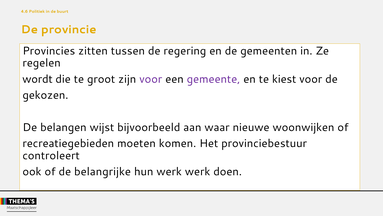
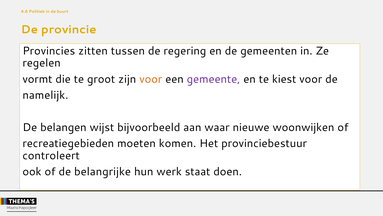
wordt: wordt -> vormt (37, 79)
voor colour: purple -> orange (151, 79)
gekozen: gekozen -> namelijk (45, 95)
werk werk: werk -> staat (198, 171)
